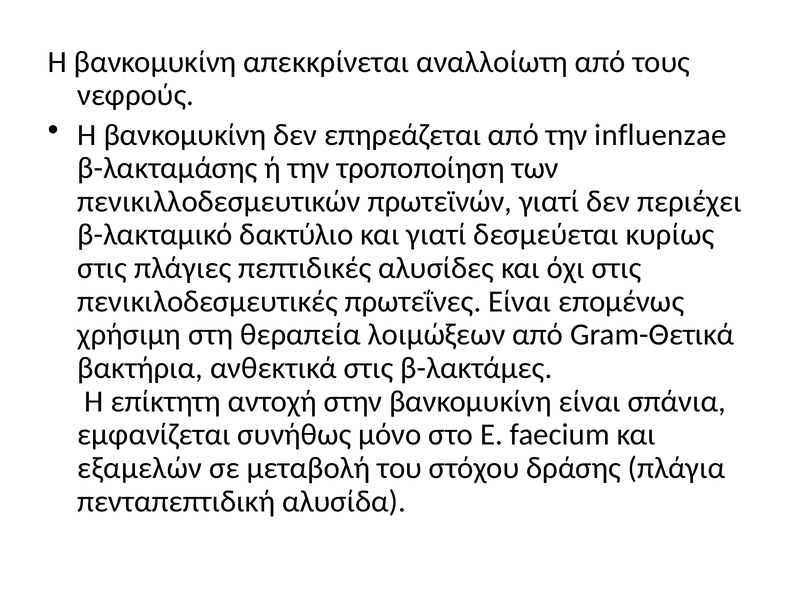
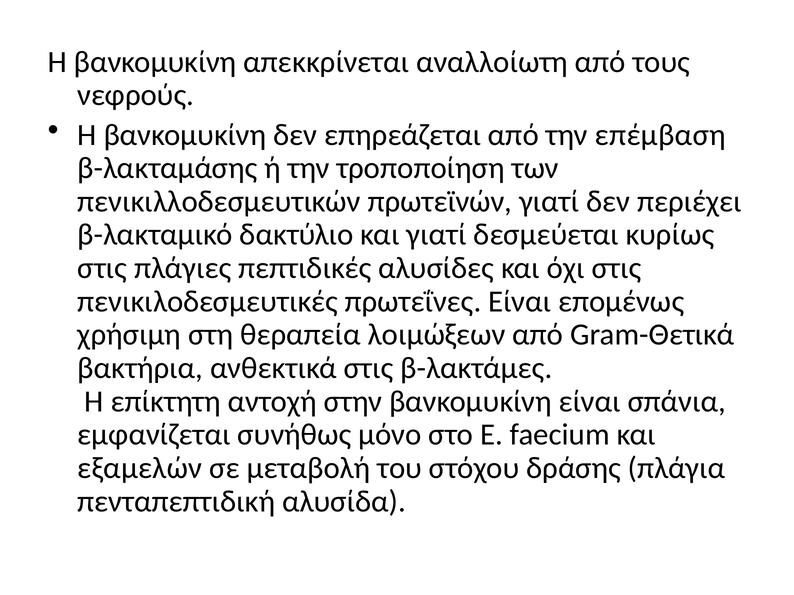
influenzae: influenzae -> επέμβαση (660, 135)
